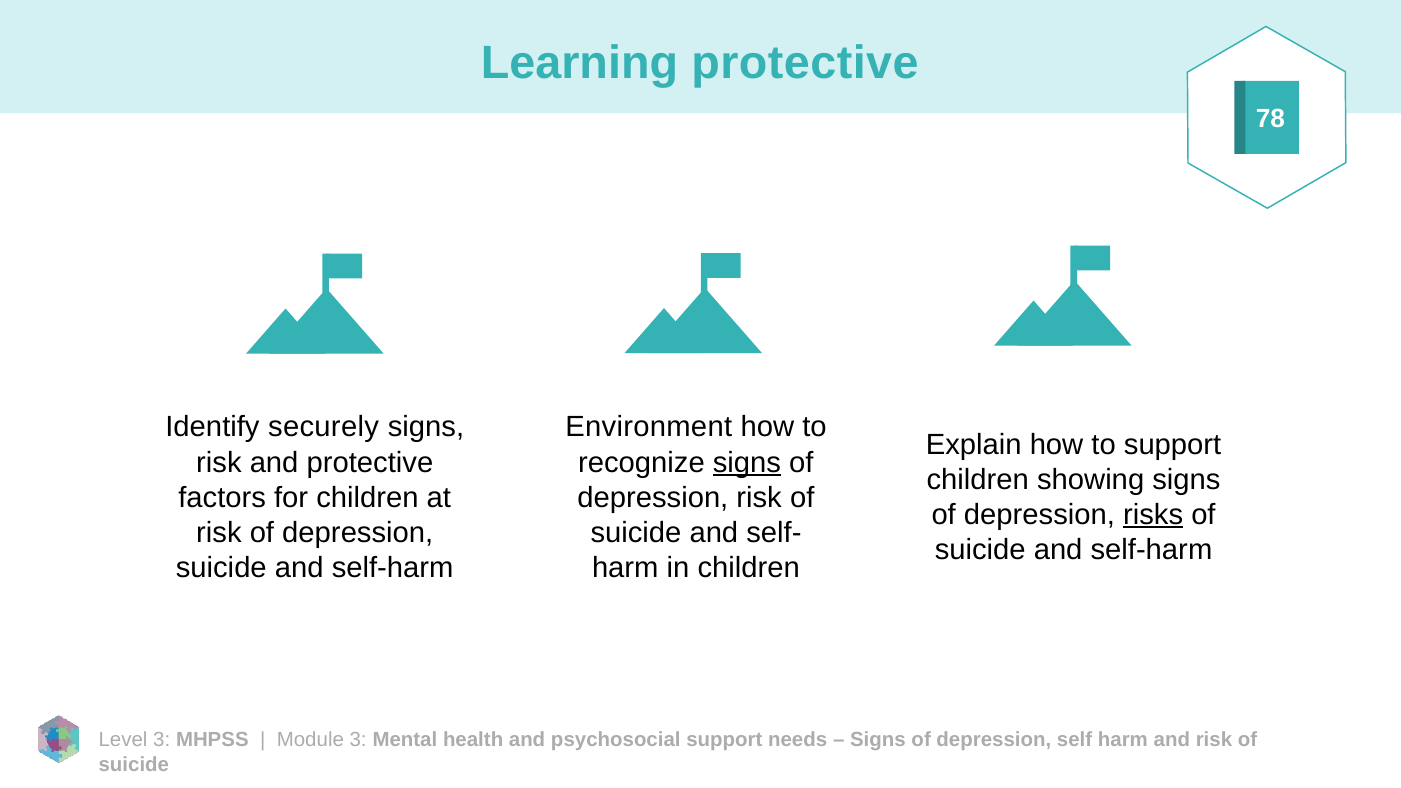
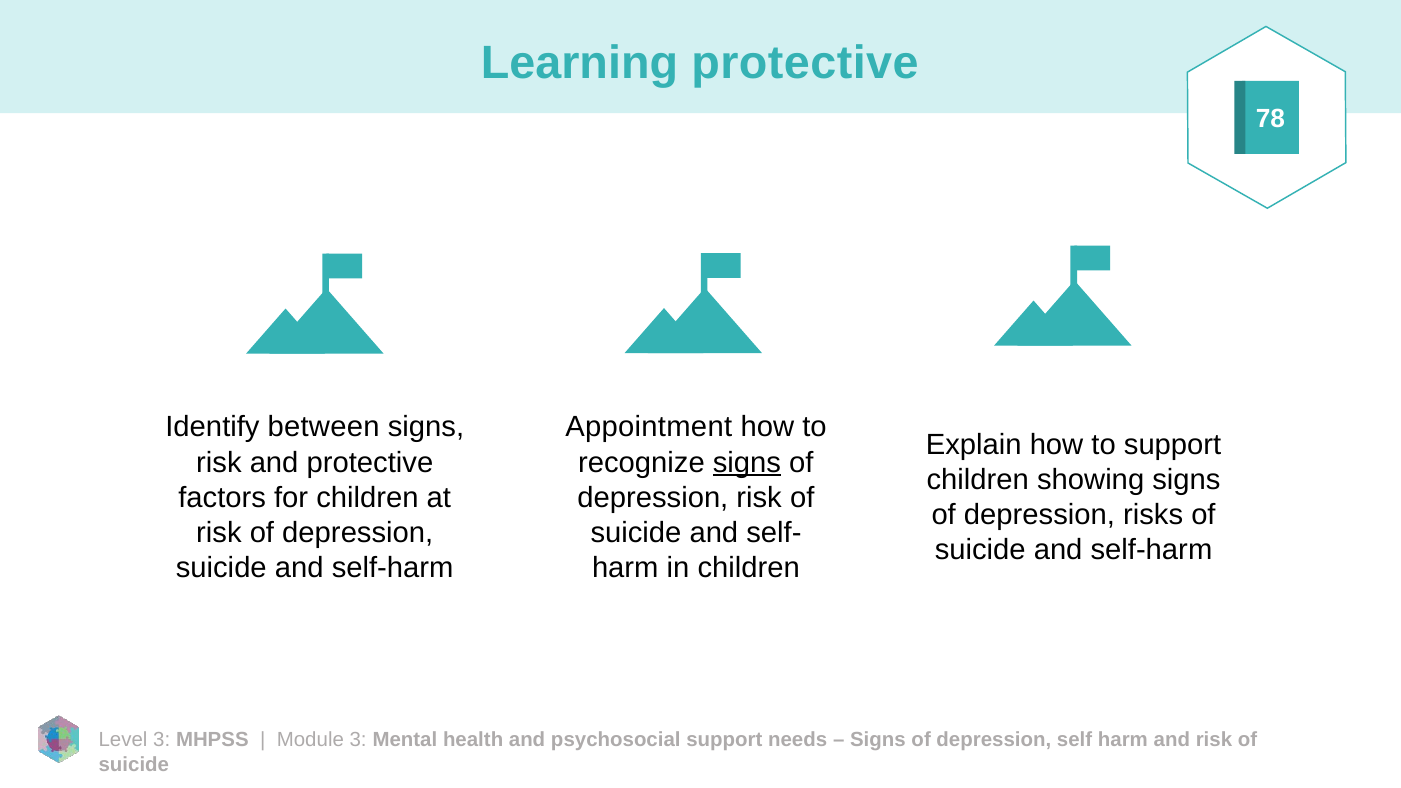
securely: securely -> between (324, 427)
Environment: Environment -> Appointment (649, 427)
risks underline: present -> none (1153, 515)
